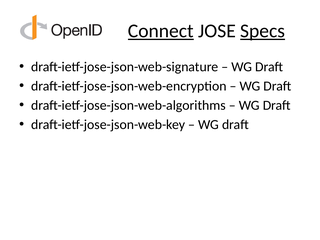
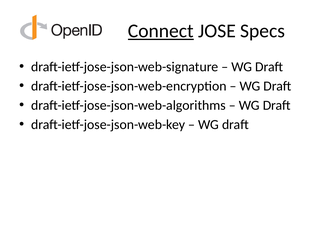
Specs underline: present -> none (263, 31)
